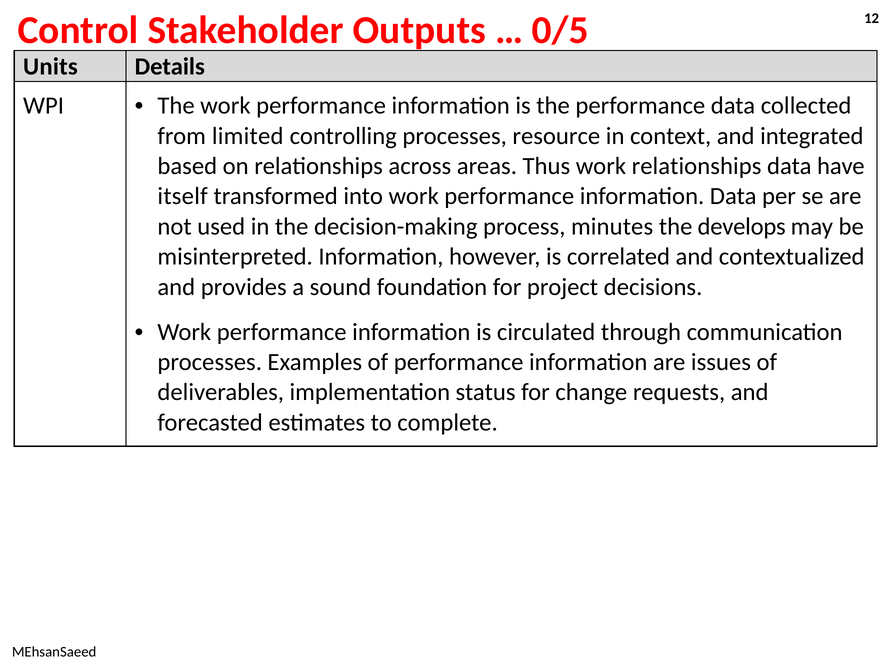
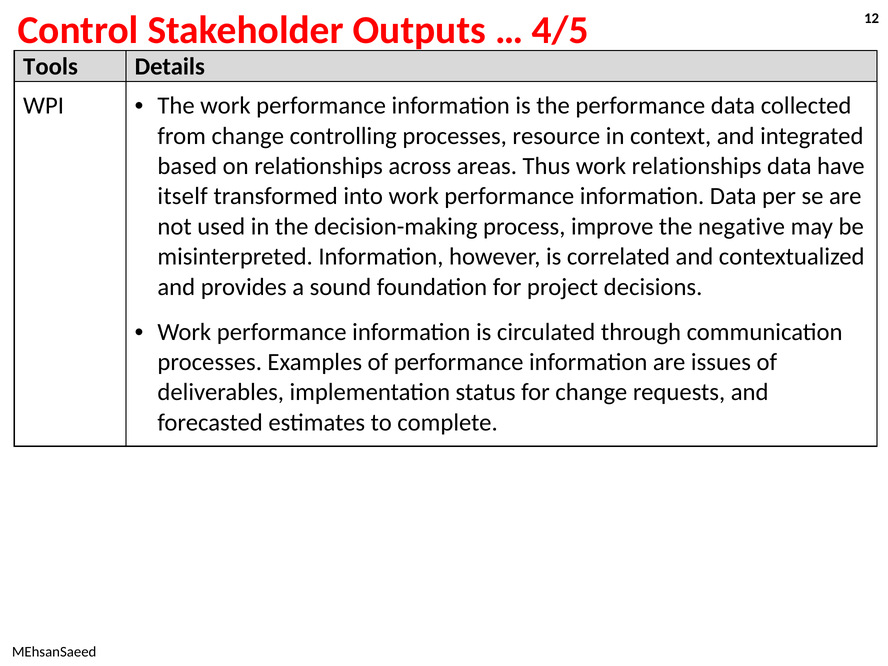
0/5: 0/5 -> 4/5 (560, 30)
Units: Units -> Tools (51, 67)
from limited: limited -> change (248, 136)
minutes: minutes -> improve (612, 226)
develops: develops -> negative (741, 226)
